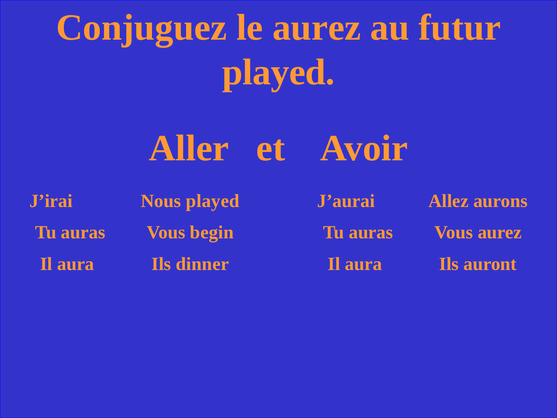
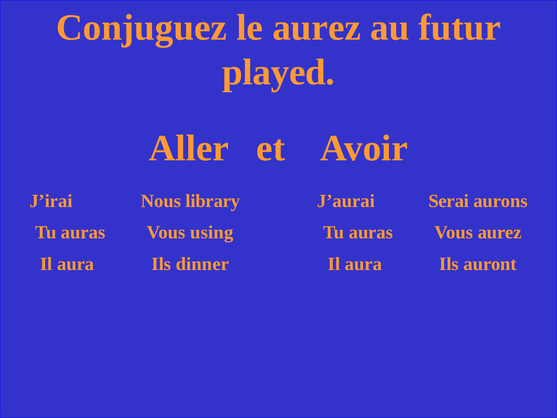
Nous played: played -> library (213, 201)
Allez: Allez -> Serai (449, 201)
begin: begin -> using (212, 232)
